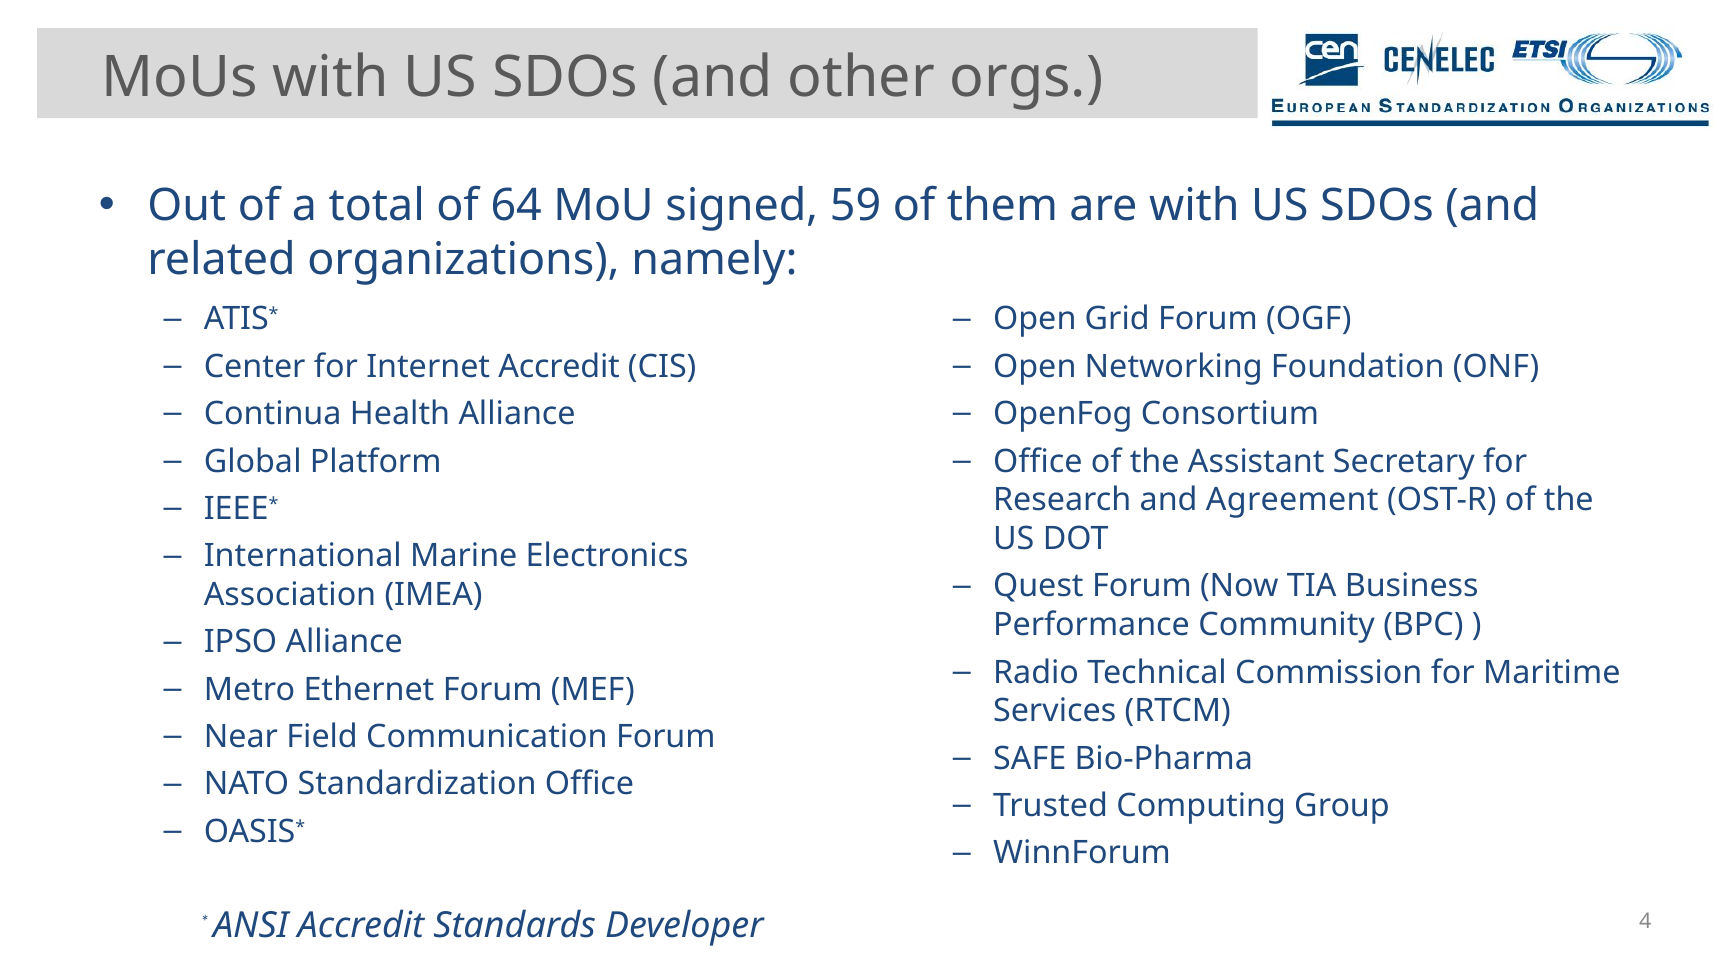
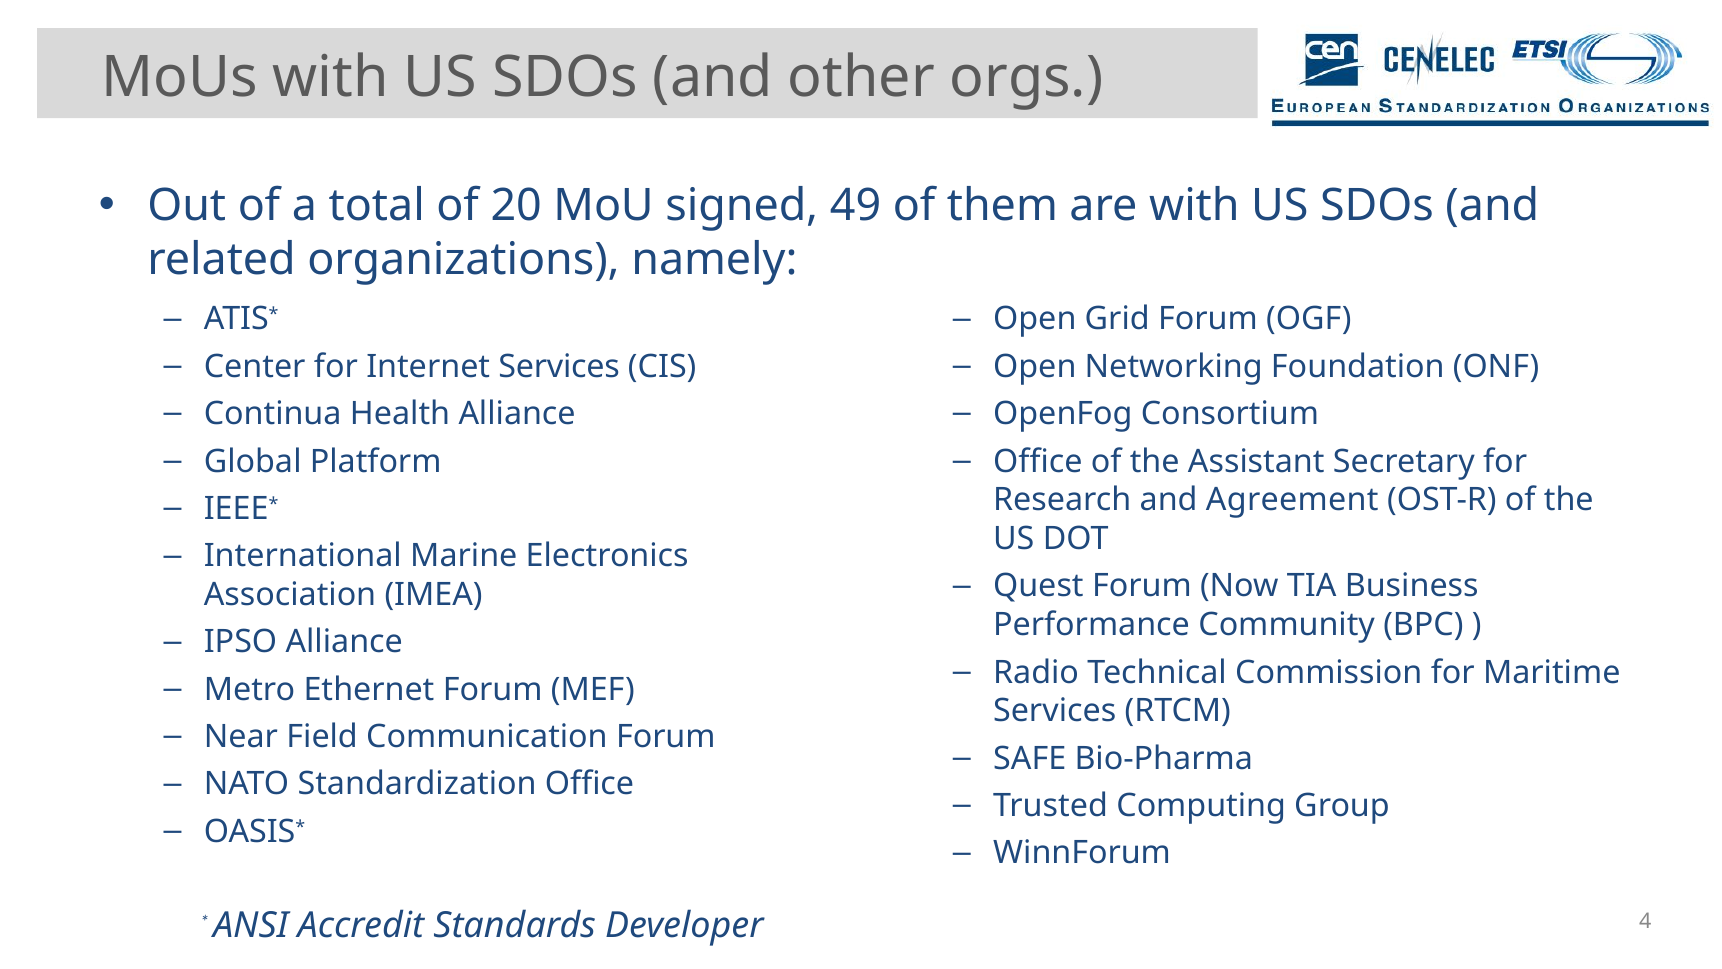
64: 64 -> 20 (516, 205)
59: 59 -> 49 (856, 205)
Internet Accredit: Accredit -> Services (559, 367)
